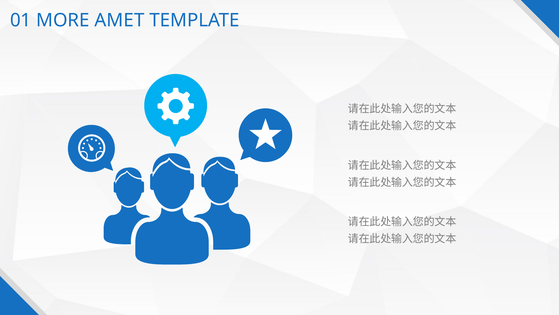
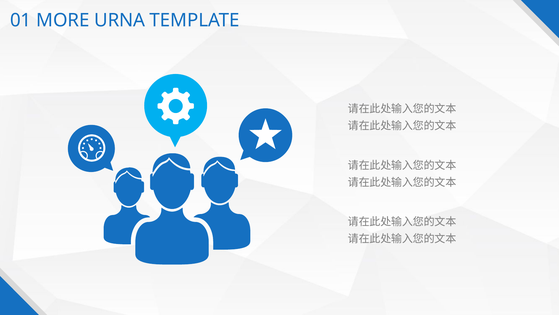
AMET: AMET -> URNA (120, 20)
